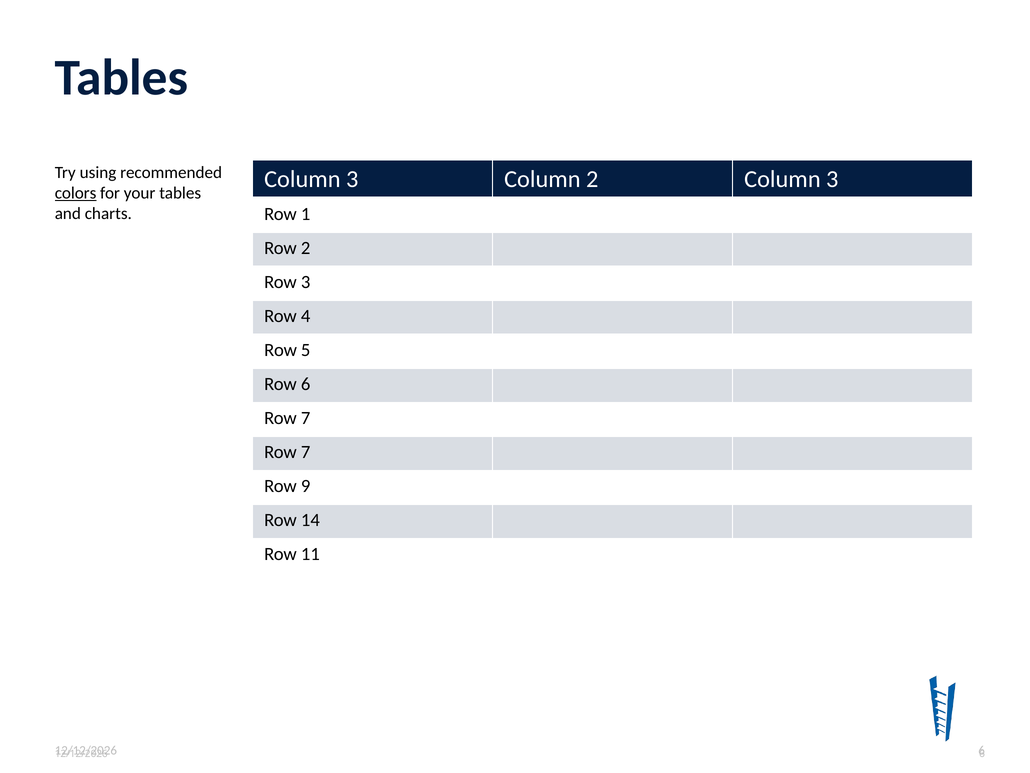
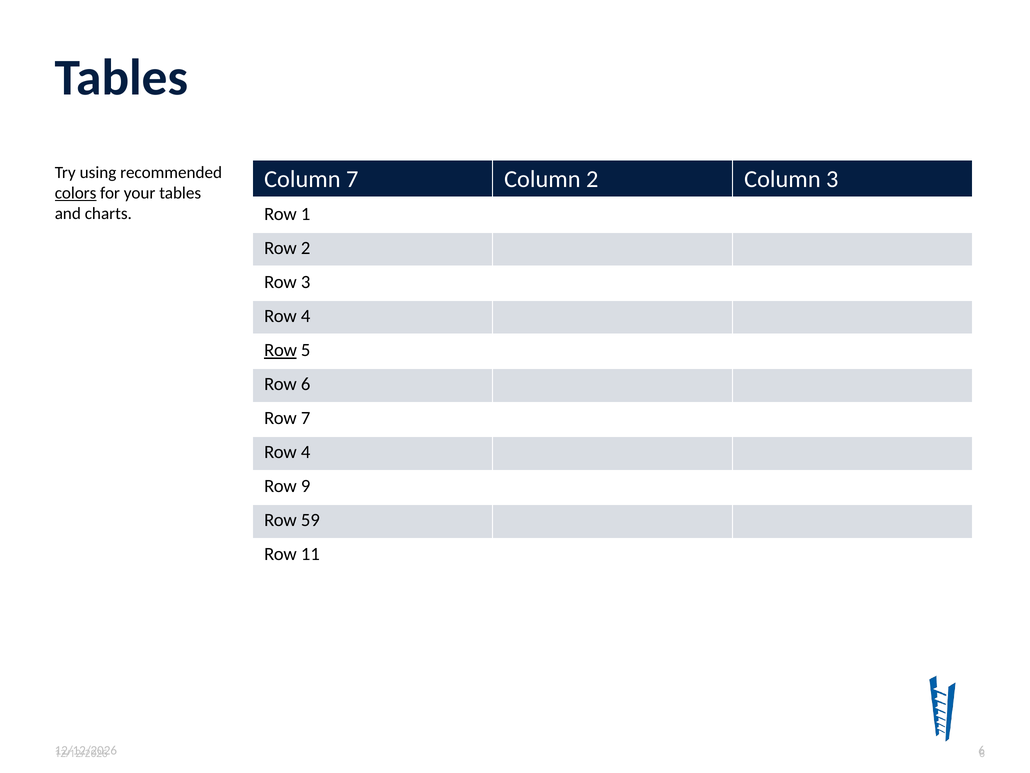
3: 3 -> 7 (352, 179)
Row underline: none -> present (281, 350)
7: 7 -> 4 (306, 452)
14: 14 -> 59 (310, 520)
